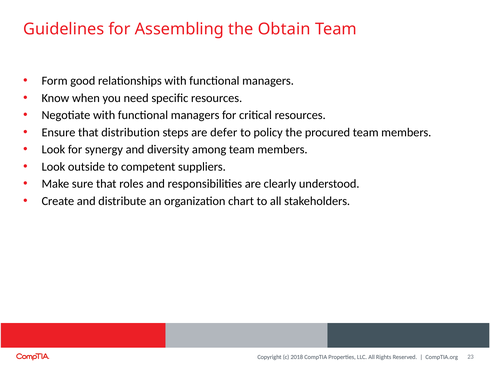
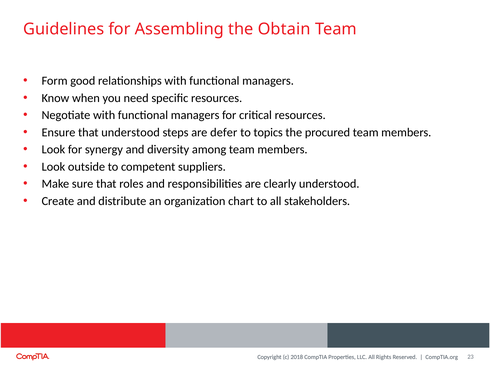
that distribution: distribution -> understood (131, 132)
policy: policy -> topics (268, 132)
